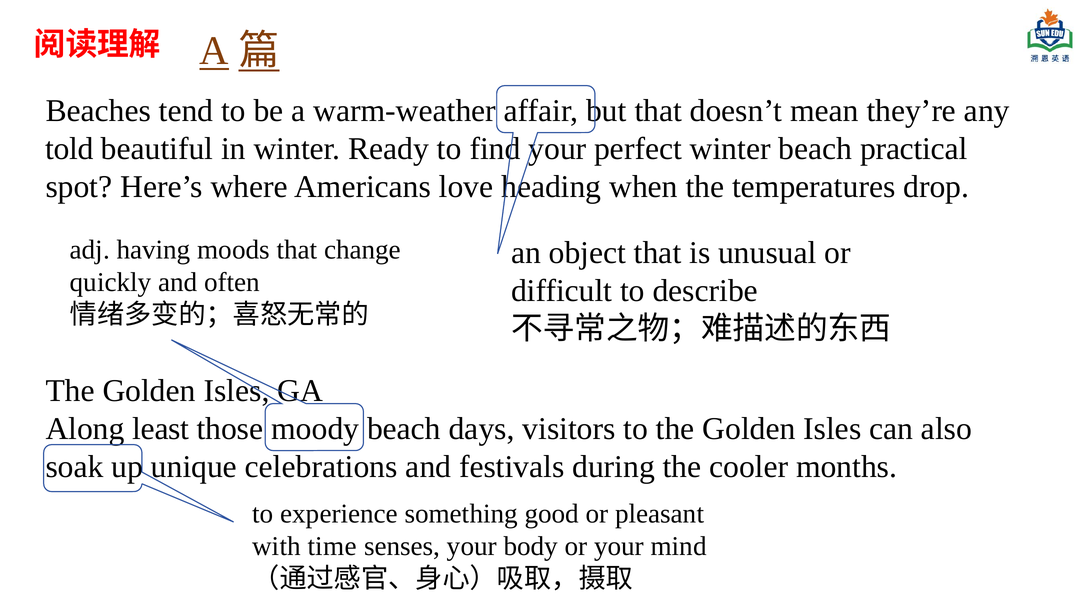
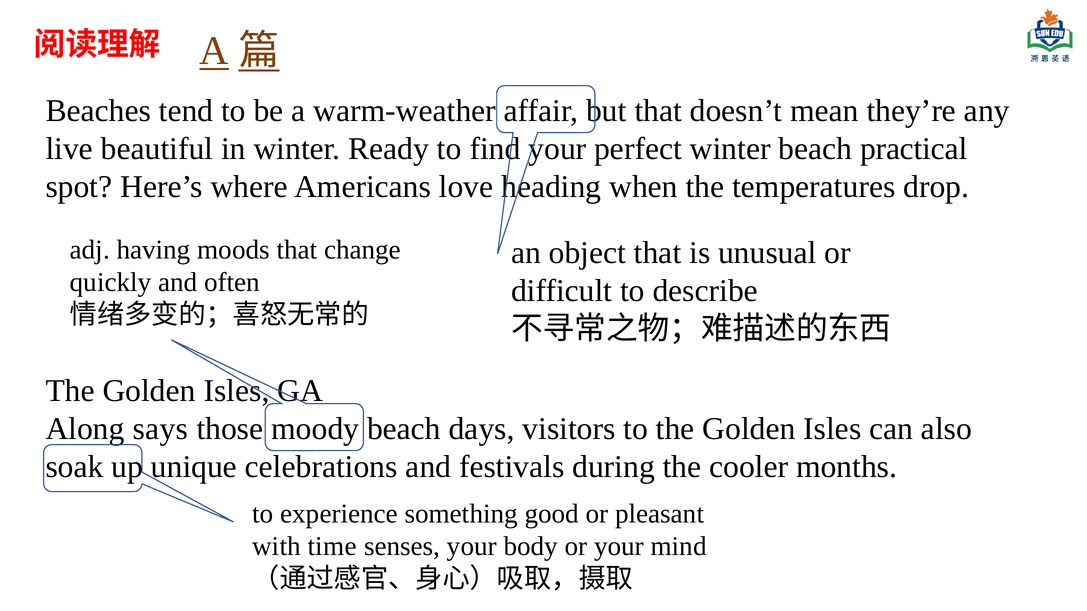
told: told -> live (69, 149)
least: least -> says (160, 429)
